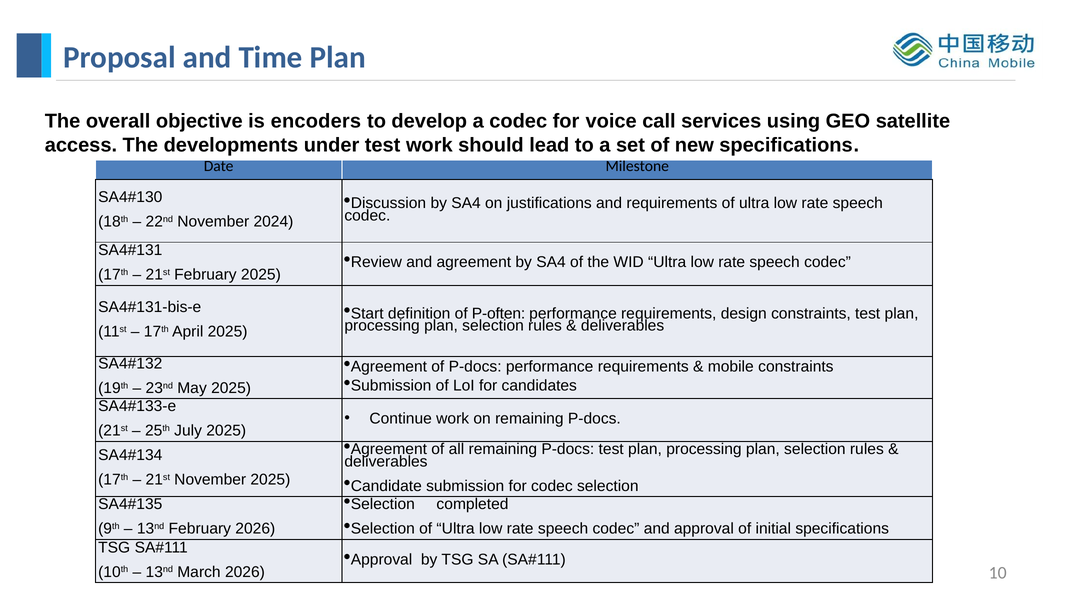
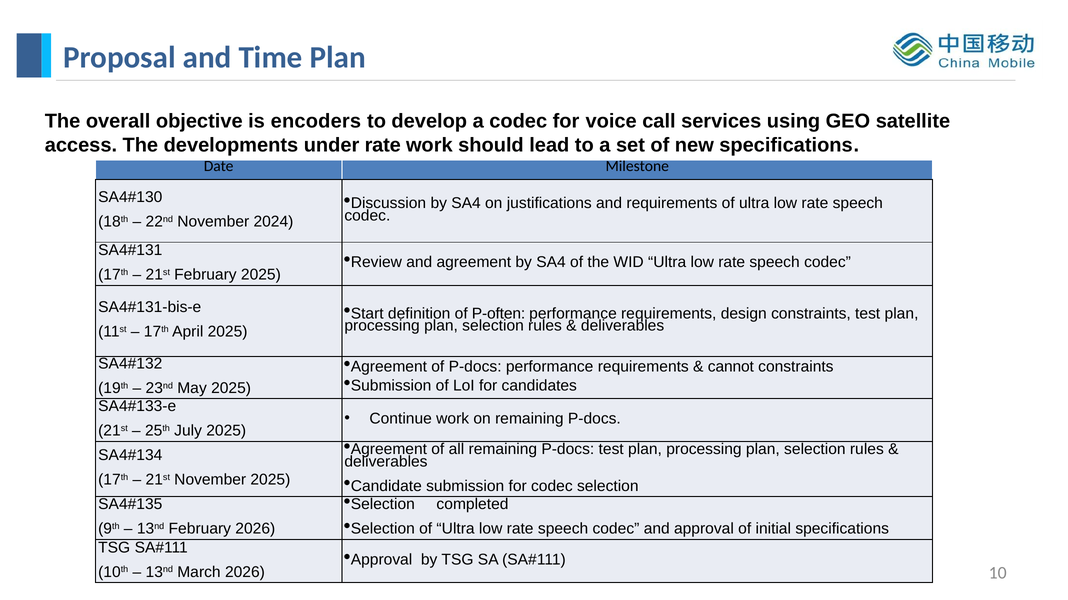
under test: test -> rate (383, 145)
mobile: mobile -> cannot (731, 367)
